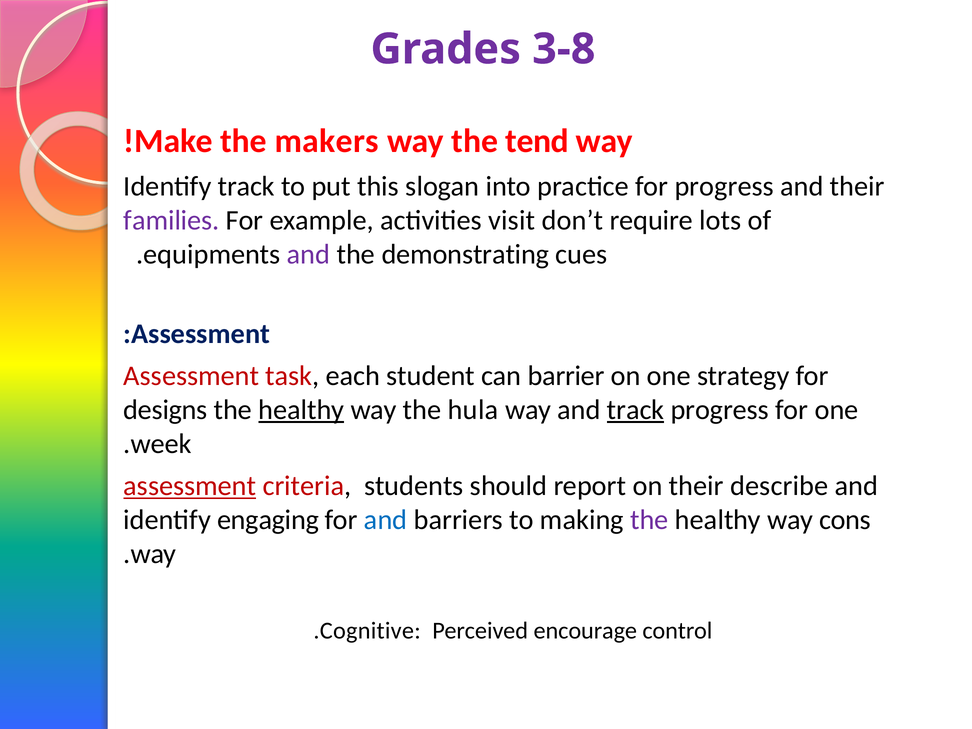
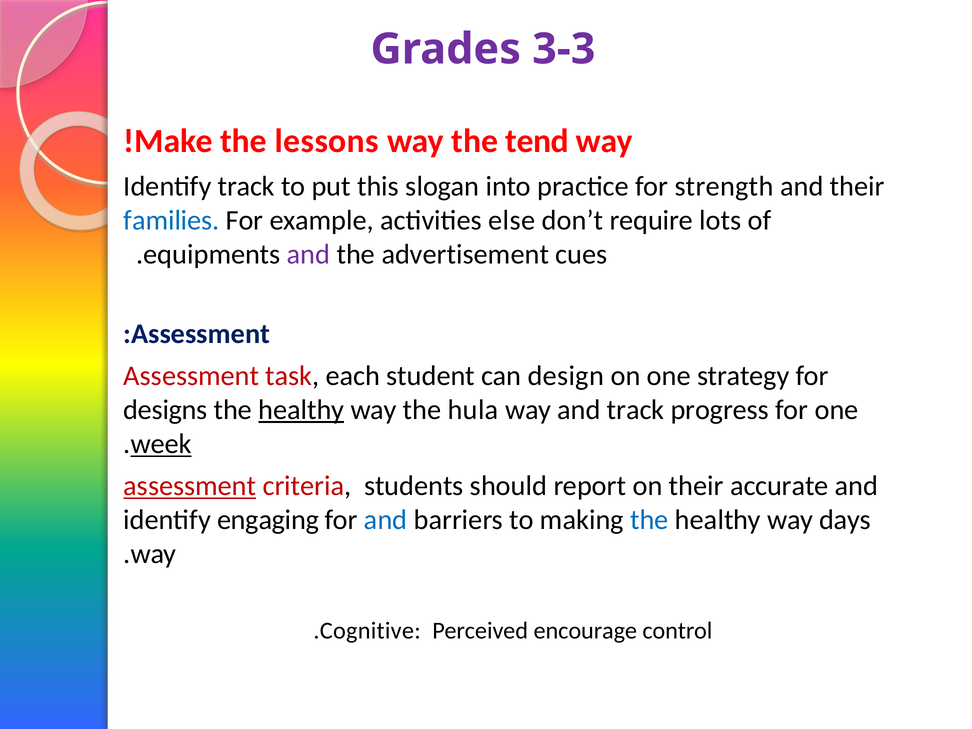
3-8: 3-8 -> 3-3 (564, 49)
makers: makers -> lessons (327, 141)
for progress: progress -> strength (724, 186)
families colour: purple -> blue (171, 220)
visit: visit -> else (512, 220)
demonstrating: demonstrating -> advertisement (465, 254)
barrier: barrier -> design (566, 376)
track underline: present -> none (636, 410)
week underline: none -> present (161, 444)
describe: describe -> accurate (779, 486)
the colour: purple -> blue (649, 520)
cons: cons -> days (845, 520)
